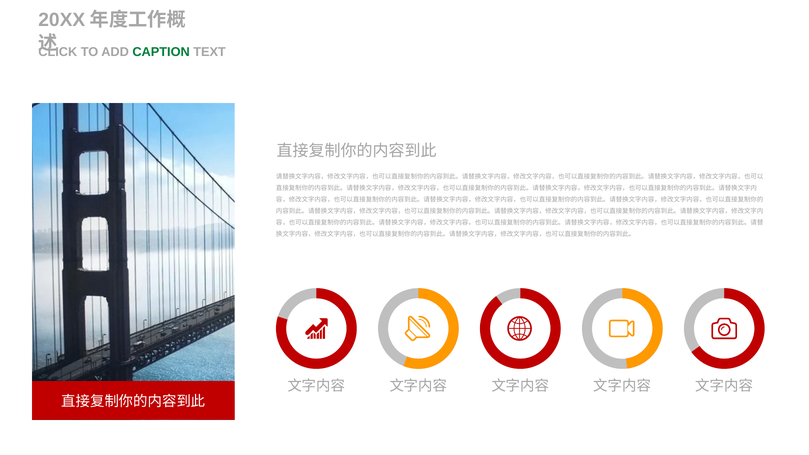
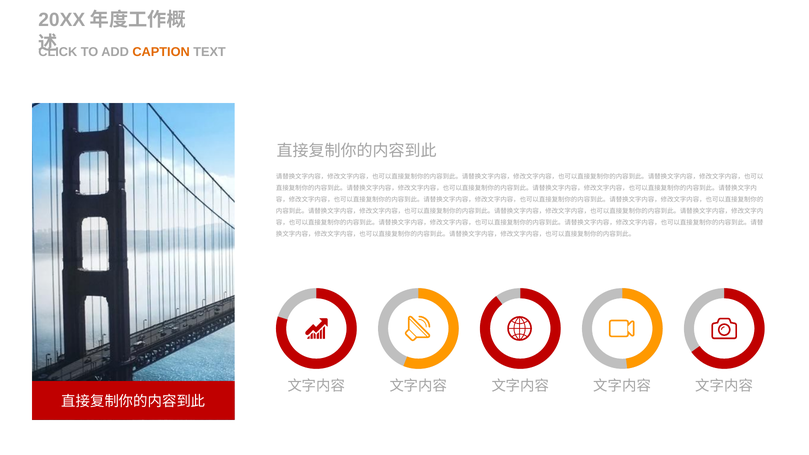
CAPTION colour: green -> orange (161, 52)
